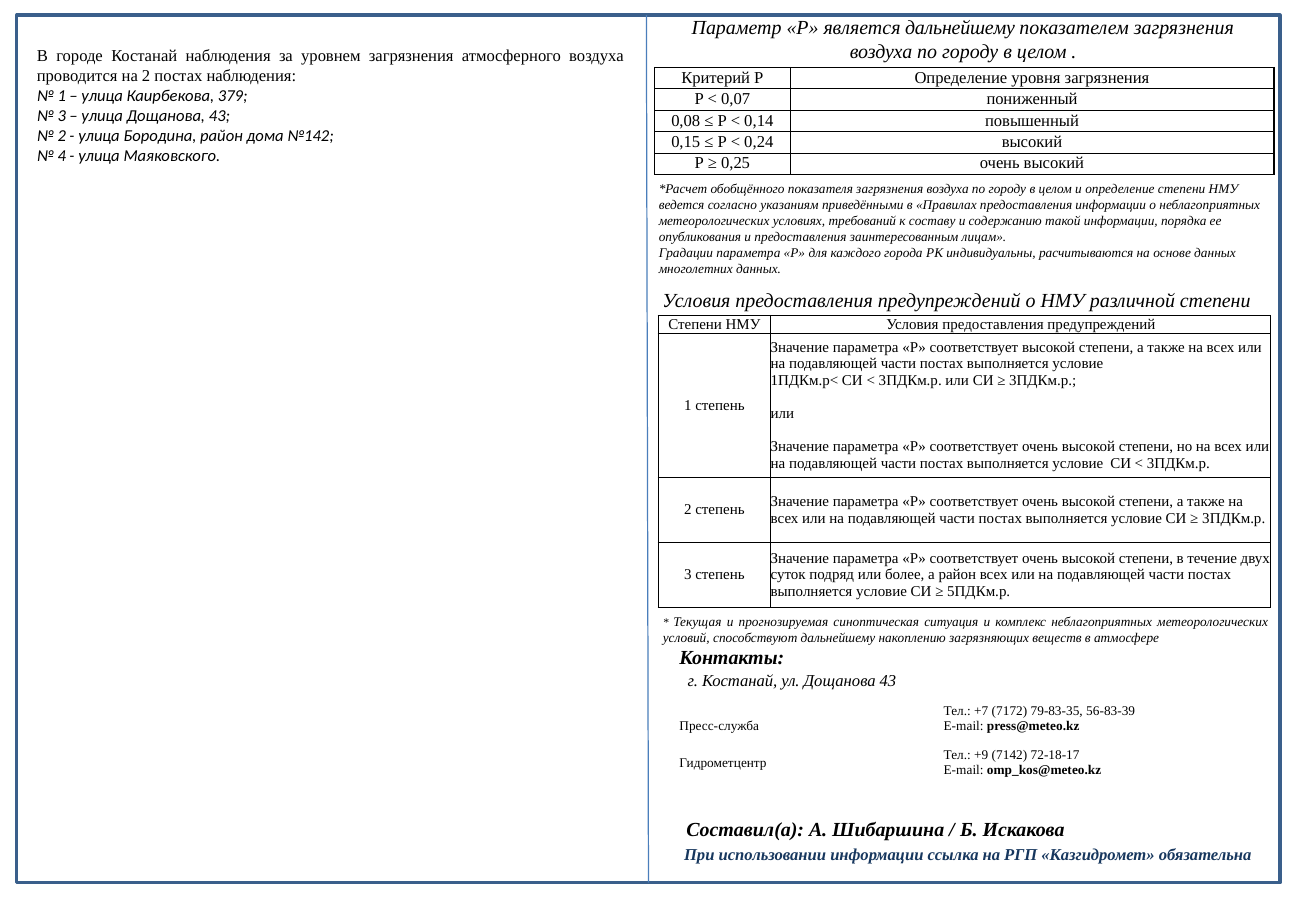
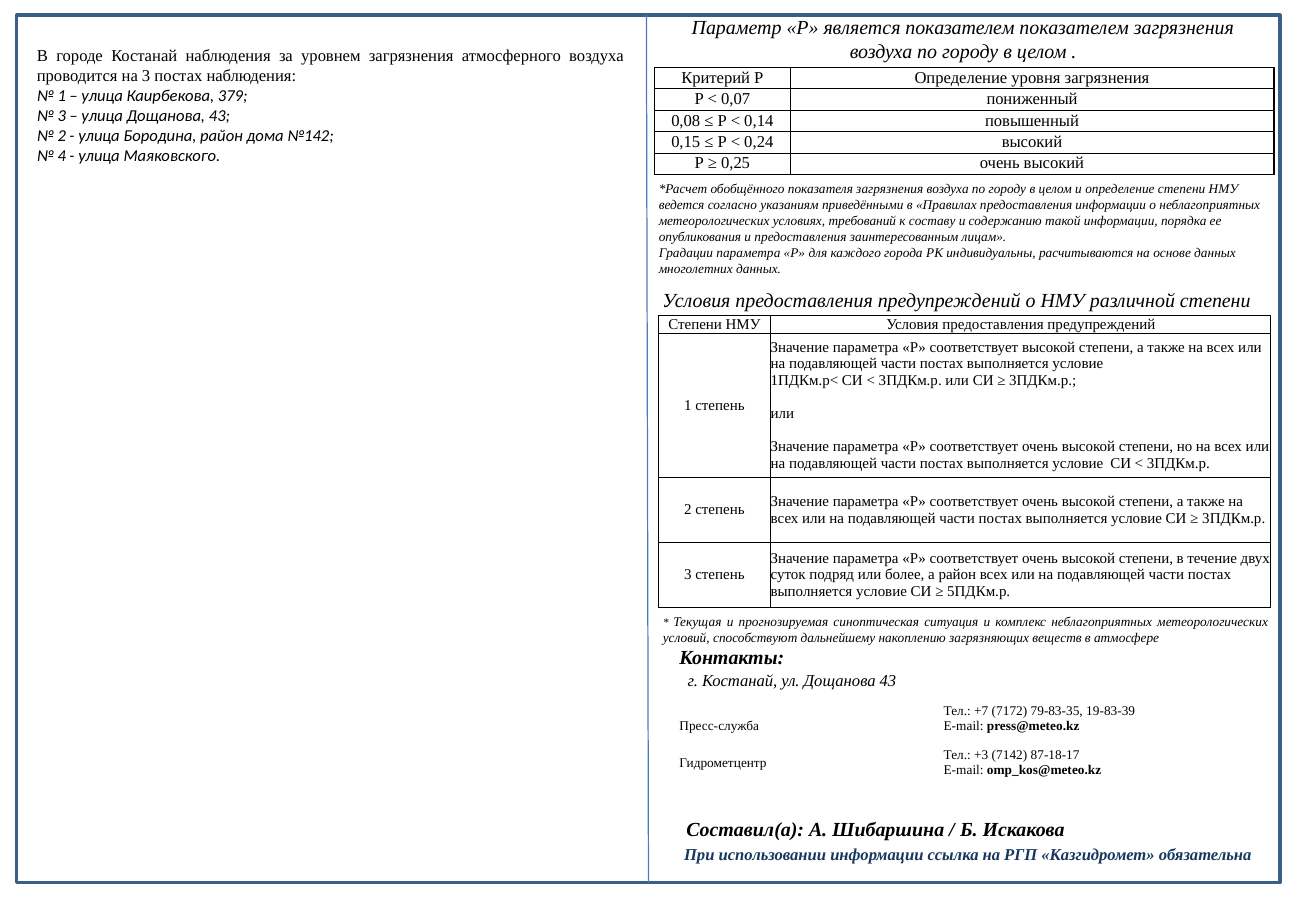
является дальнейшему: дальнейшему -> показателем (960, 28)
на 2: 2 -> 3 (146, 76)
56-83-39: 56-83-39 -> 19-83-39 (1111, 712)
+9: +9 -> +3 (981, 755)
72-18-17: 72-18-17 -> 87-18-17 (1055, 755)
